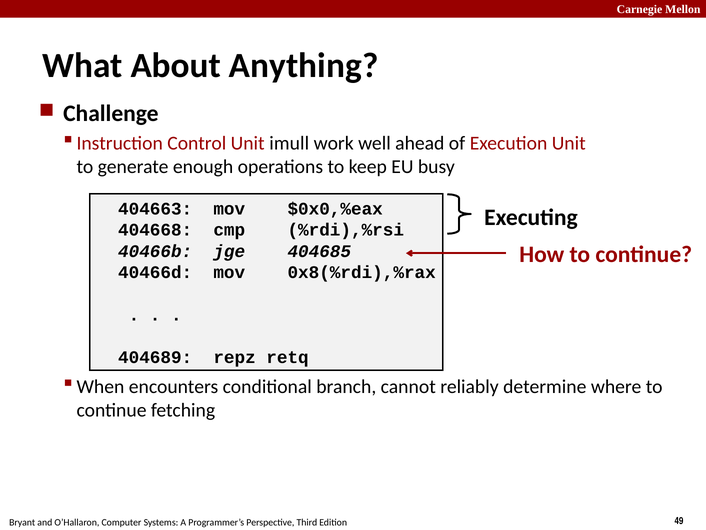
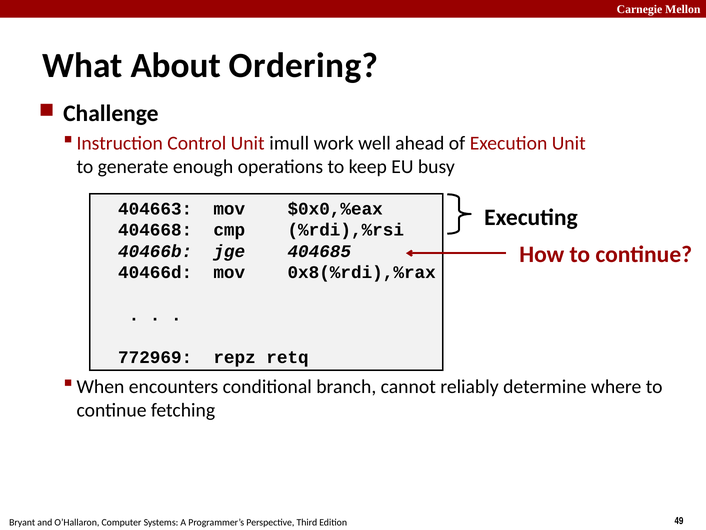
Anything: Anything -> Ordering (304, 66)
404689: 404689 -> 772969 (155, 357)
